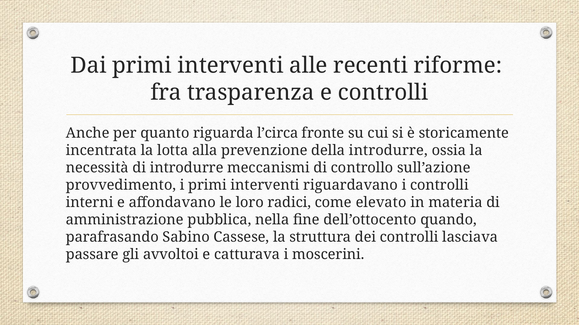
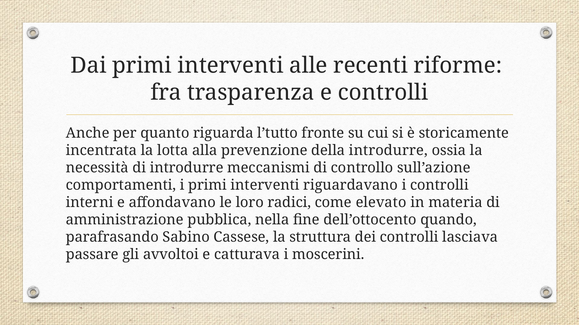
l’circa: l’circa -> l’tutto (278, 133)
provvedimento: provvedimento -> comportamenti (121, 185)
